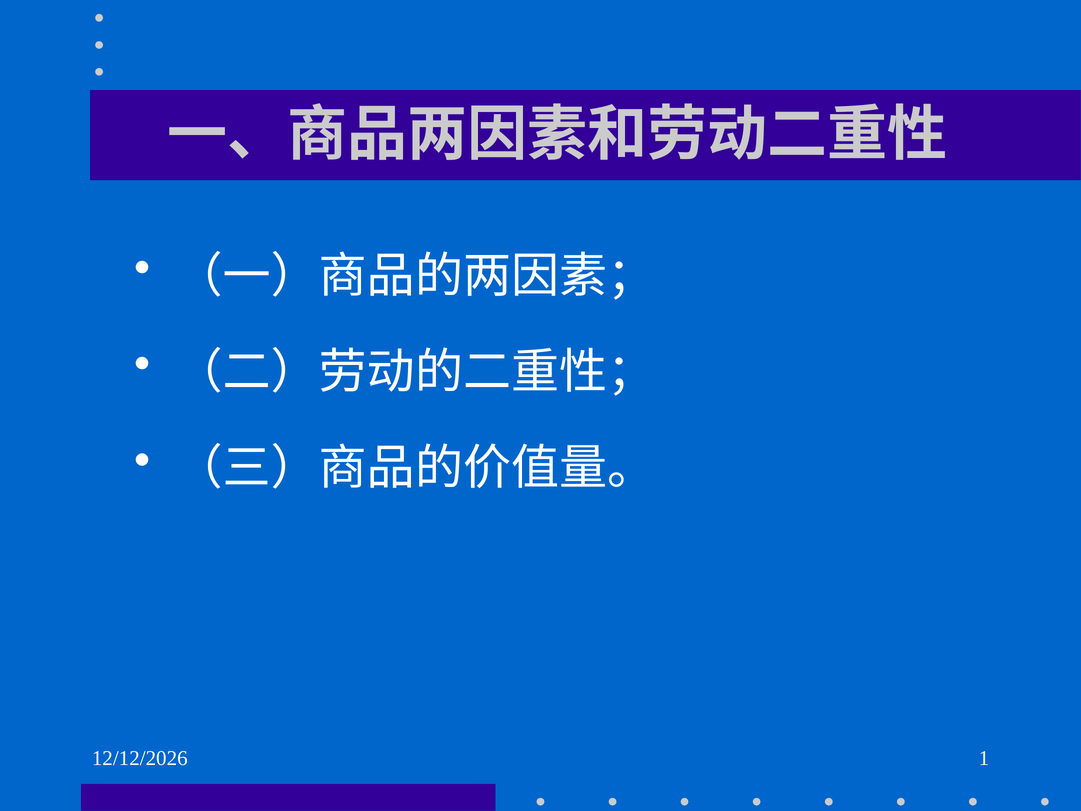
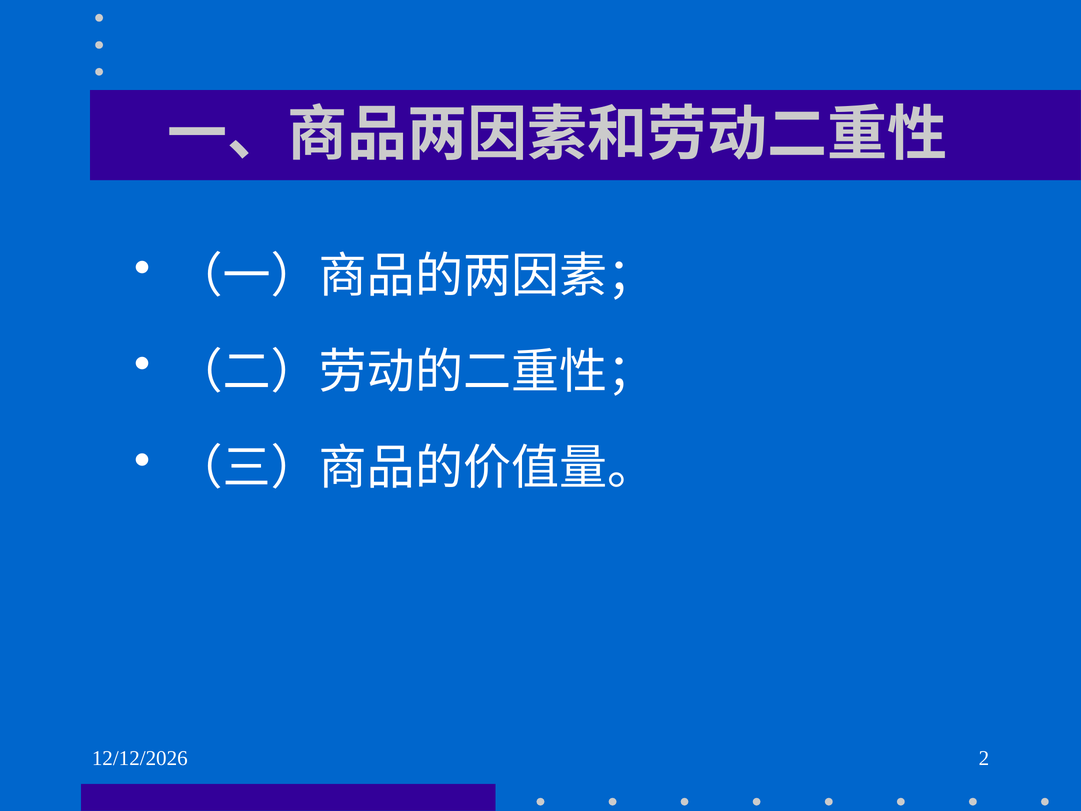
1: 1 -> 2 (984, 758)
